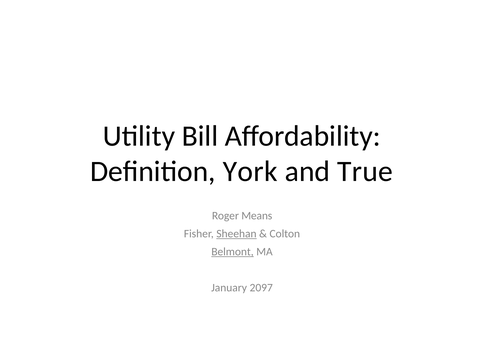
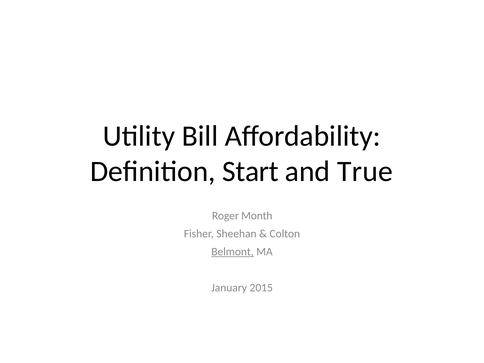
York: York -> Start (250, 171)
Means: Means -> Month (257, 216)
Sheehan underline: present -> none (236, 234)
2097: 2097 -> 2015 (261, 288)
